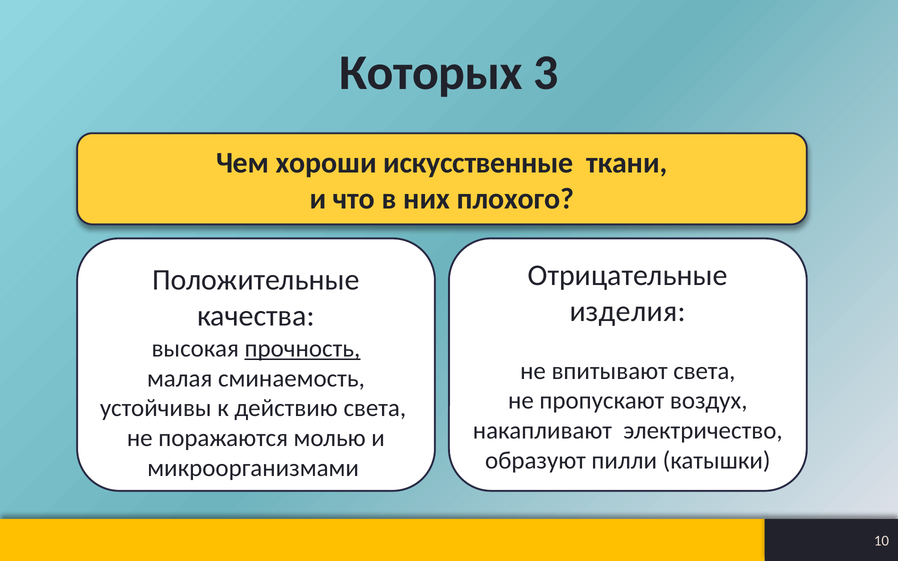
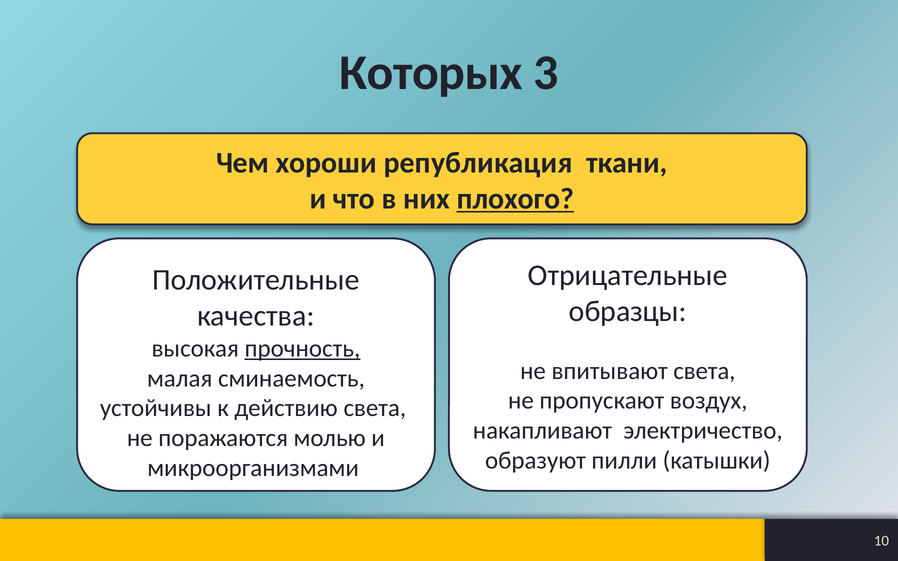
искусственные: искусственные -> републикация (478, 163)
плохого underline: none -> present (515, 199)
изделия: изделия -> образцы (628, 311)
